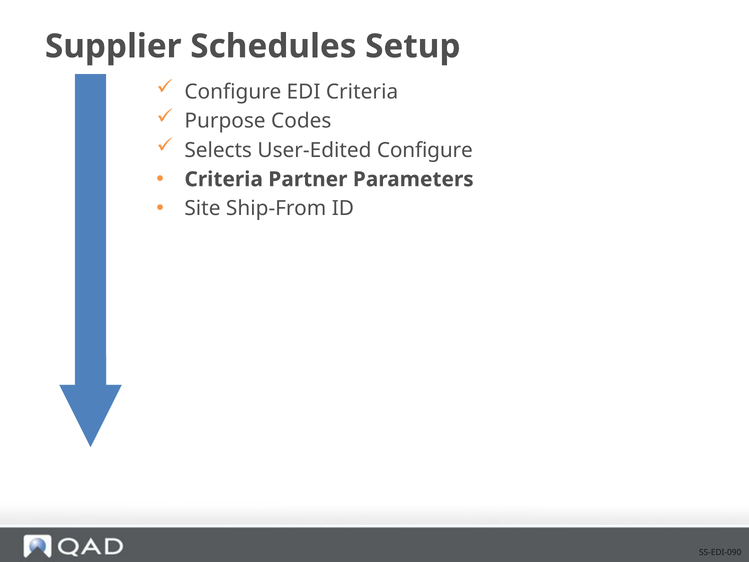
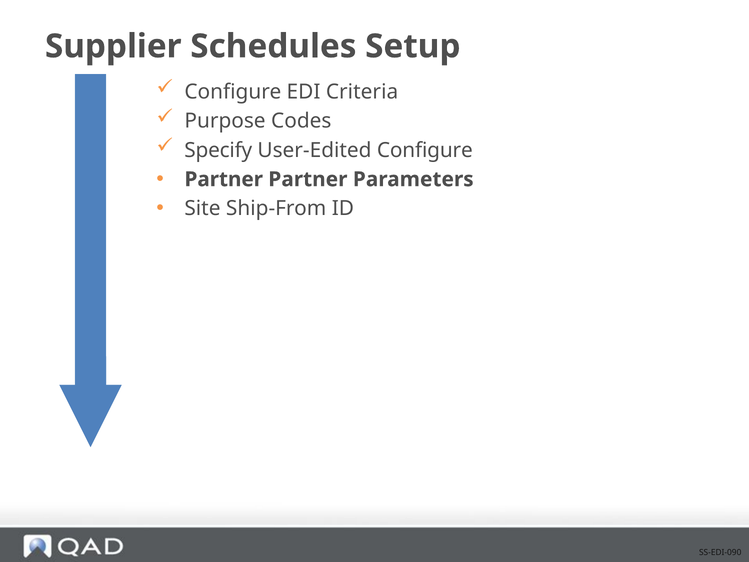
Selects: Selects -> Specify (218, 150)
Criteria: Criteria -> Partner (224, 179)
